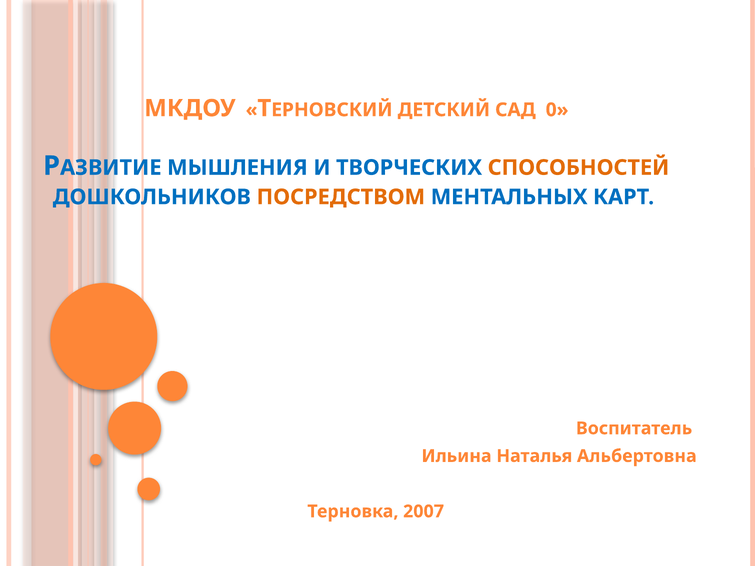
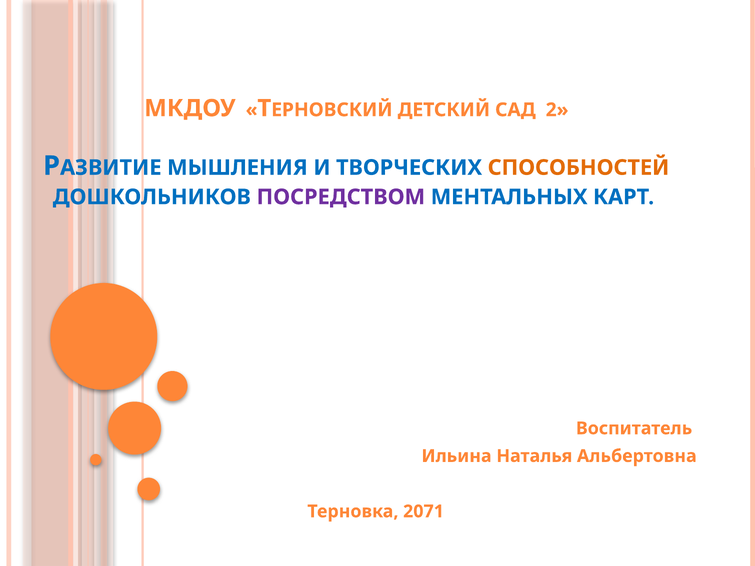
0: 0 -> 2 (557, 110)
ПОСРЕДСТВОМ colour: orange -> purple (341, 197)
2007: 2007 -> 2071 (424, 512)
